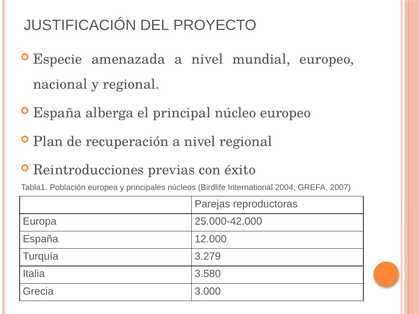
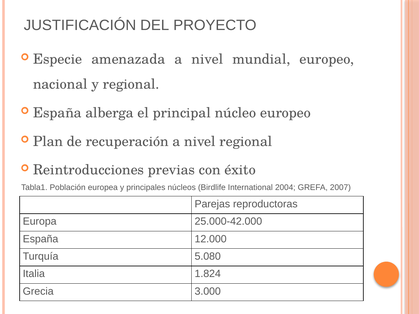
3.279: 3.279 -> 5.080 (208, 257)
3.580: 3.580 -> 1.824 (208, 274)
